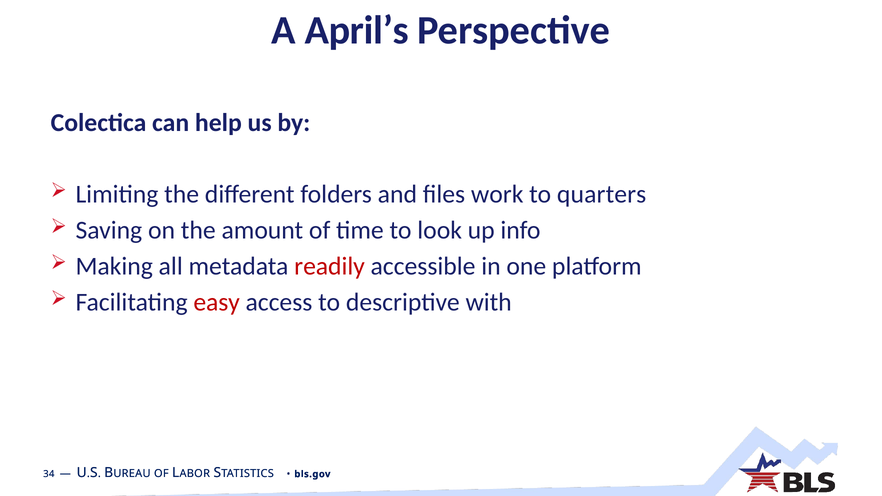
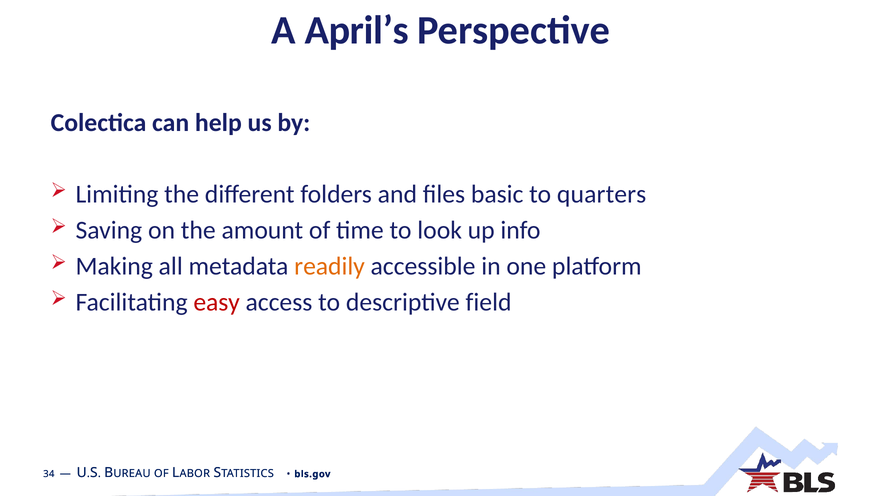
work: work -> basic (497, 194)
readily colour: red -> orange (330, 266)
with: with -> field (489, 302)
